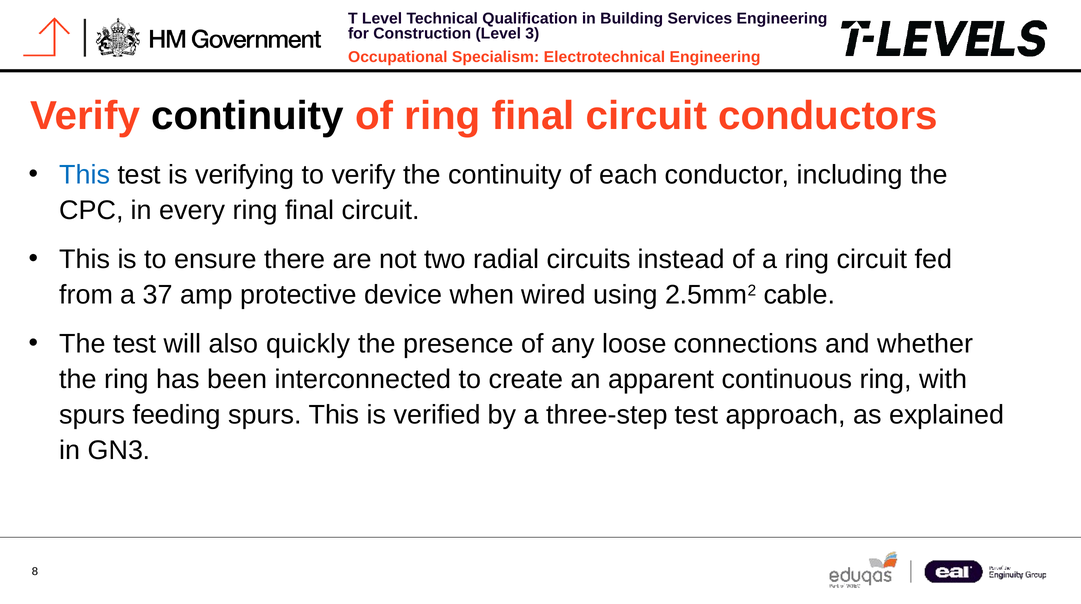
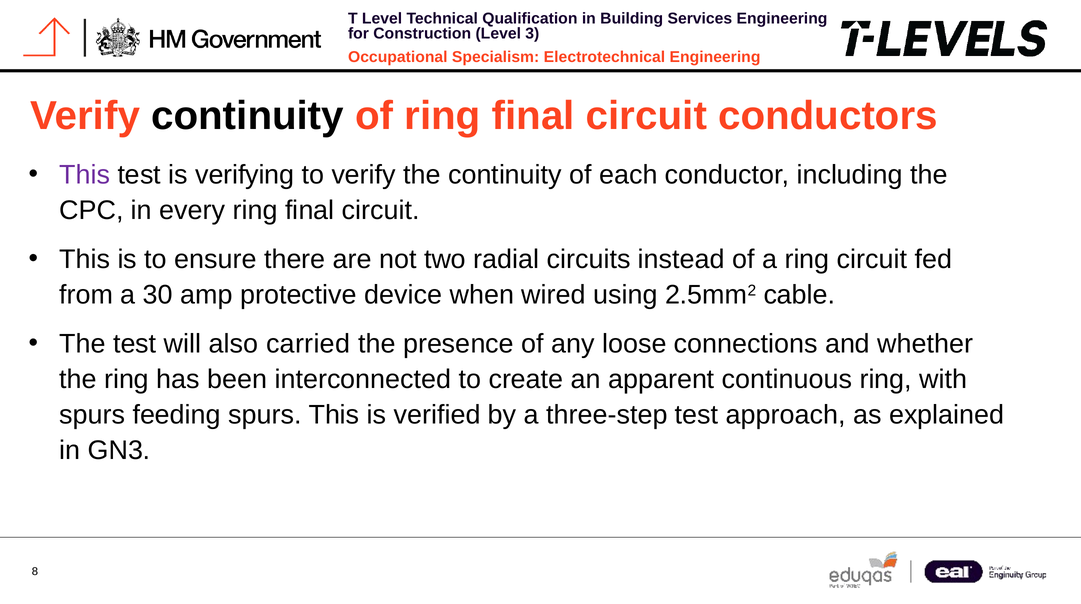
This colour: blue -> purple (85, 175)
37: 37 -> 30 (158, 295)
quickly: quickly -> carried (308, 344)
